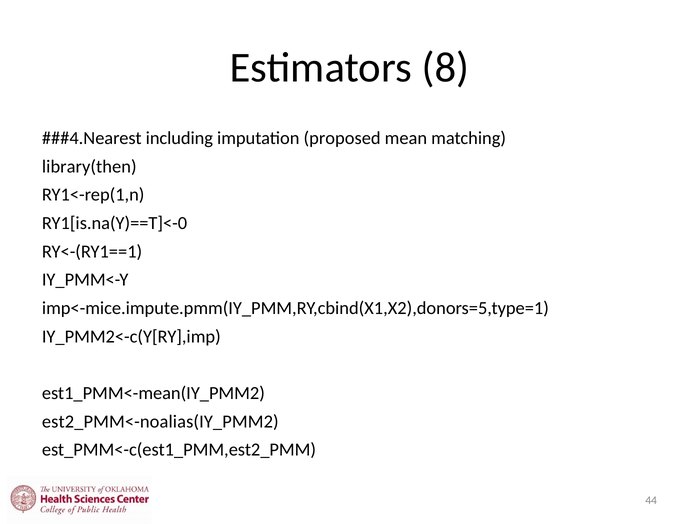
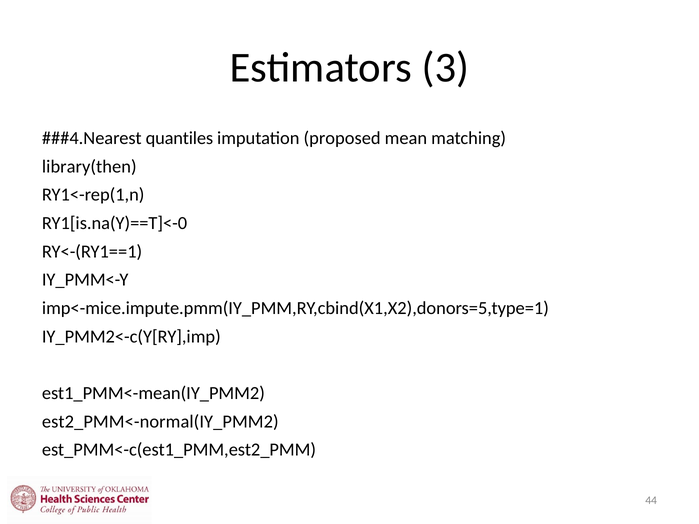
8: 8 -> 3 (445, 68)
including: including -> quantiles (179, 138)
est2_PMM<-noalias(IY_PMM2: est2_PMM<-noalias(IY_PMM2 -> est2_PMM<-normal(IY_PMM2 (160, 422)
